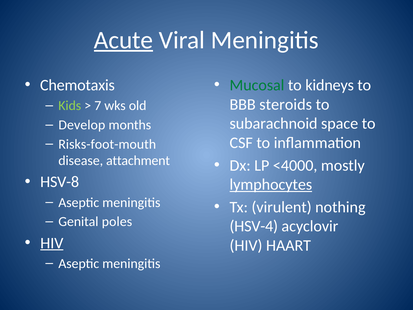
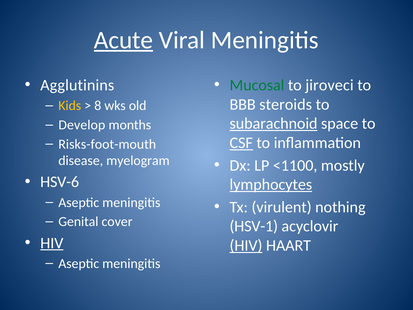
Chemotaxis: Chemotaxis -> Agglutinins (77, 85)
kidneys: kidneys -> jiroveci (329, 85)
Kids colour: light green -> yellow (70, 106)
7: 7 -> 8 (98, 106)
subarachnoid underline: none -> present (274, 124)
CSF underline: none -> present (241, 143)
attachment: attachment -> myelogram (138, 161)
<4000: <4000 -> <1100 (295, 165)
HSV-8: HSV-8 -> HSV-6 (60, 182)
poles: poles -> cover (117, 222)
HSV-4: HSV-4 -> HSV-1 (254, 226)
HIV underline: none -> present (246, 245)
